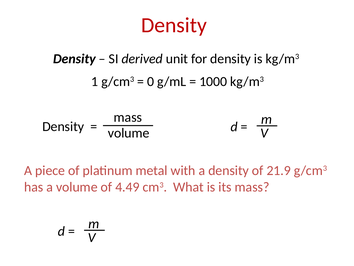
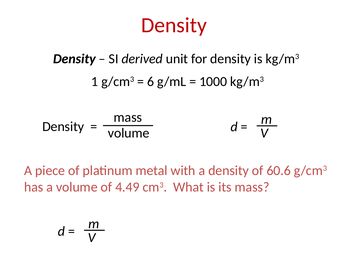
0: 0 -> 6 (151, 81)
21.9: 21.9 -> 60.6 (279, 170)
